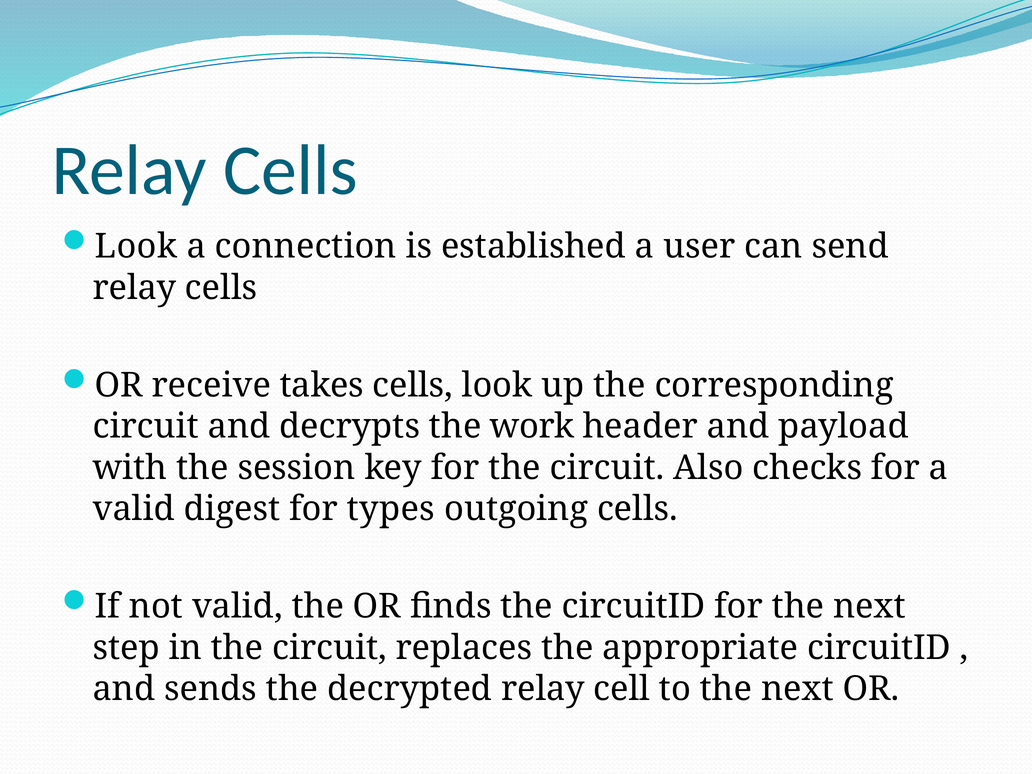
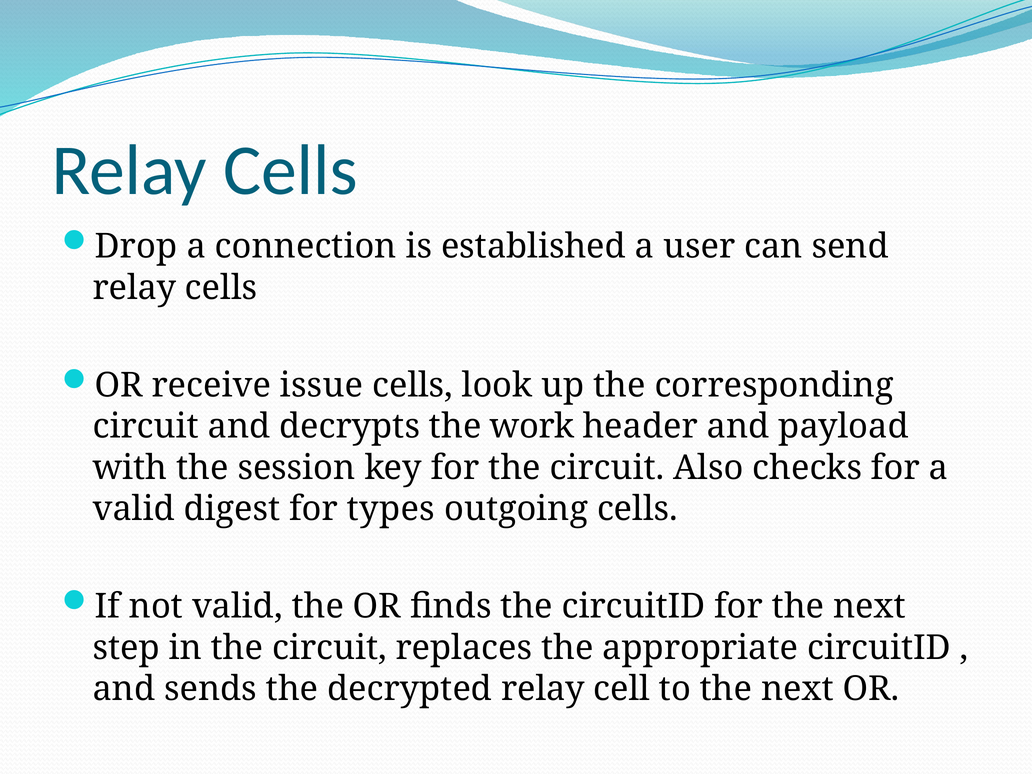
Look: Look -> Drop (136, 247)
takes: takes -> issue (322, 385)
